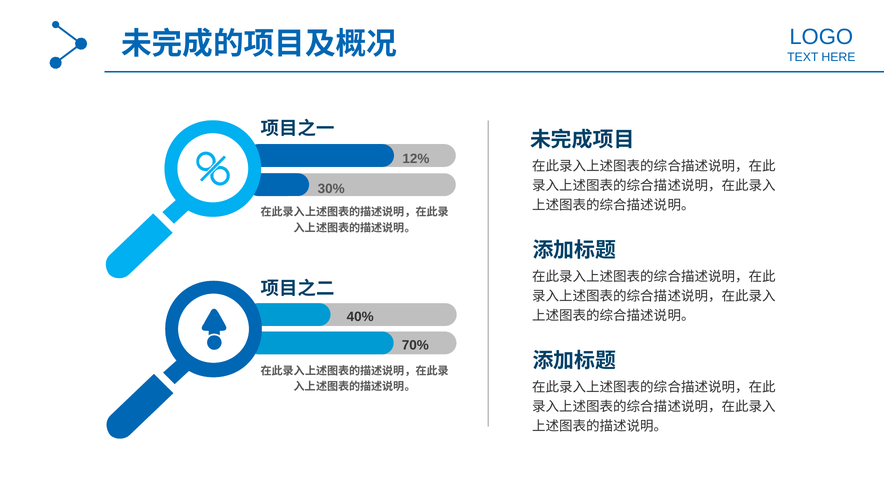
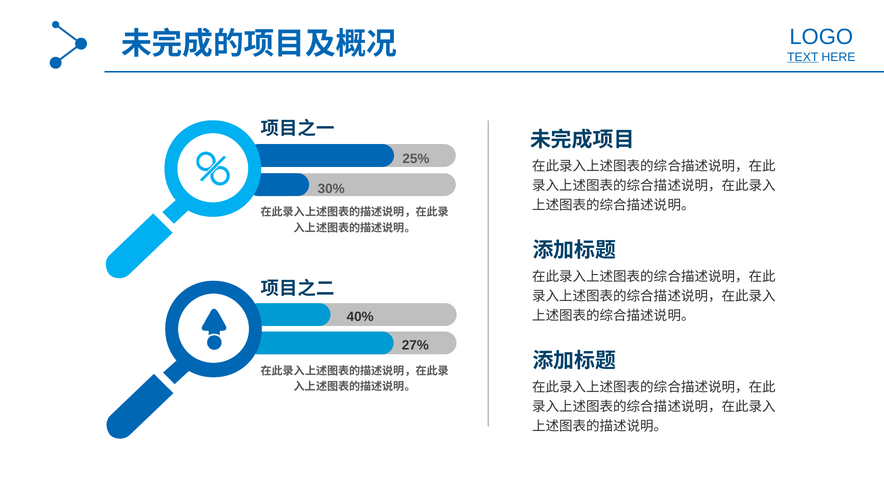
TEXT underline: none -> present (803, 57)
12%: 12% -> 25% (416, 159)
70%: 70% -> 27% (415, 346)
